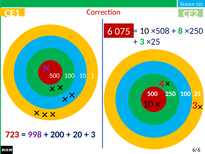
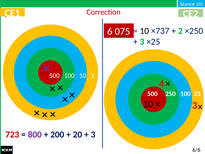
×508: ×508 -> ×737 (160, 31)
8: 8 -> 2 (180, 31)
998: 998 -> 800 (35, 134)
